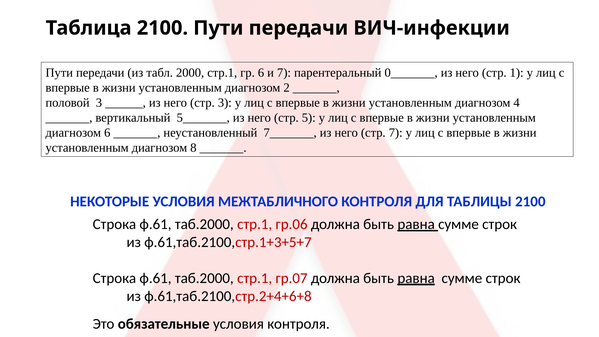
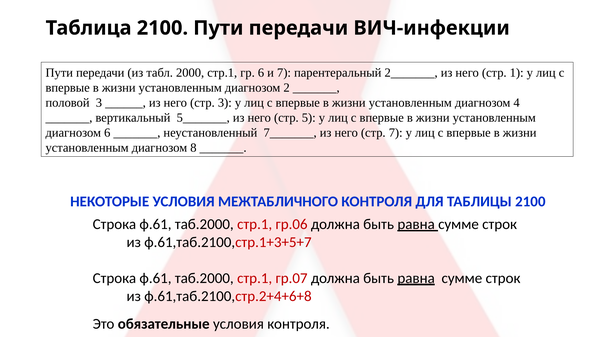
0_______: 0_______ -> 2_______ (411, 73)
